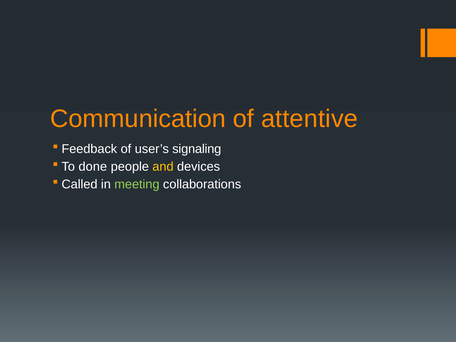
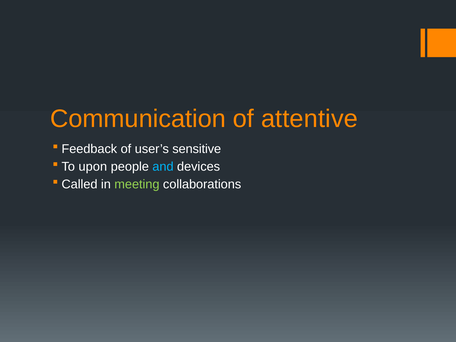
signaling: signaling -> sensitive (197, 149)
done: done -> upon (93, 167)
and colour: yellow -> light blue (163, 167)
